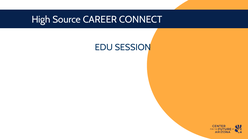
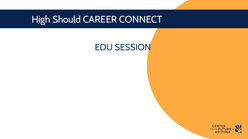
Source: Source -> Should (67, 20)
